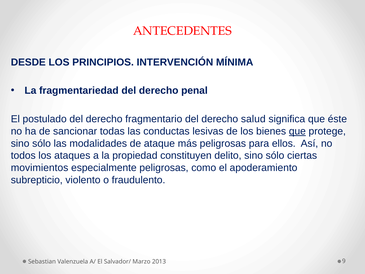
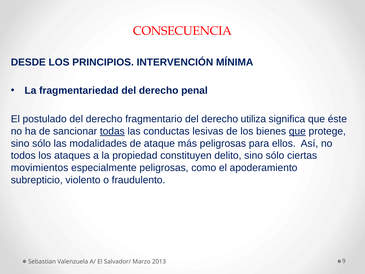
ANTECEDENTES: ANTECEDENTES -> CONSECUENCIA (182, 31)
salud: salud -> utiliza (253, 119)
todas underline: none -> present (112, 131)
